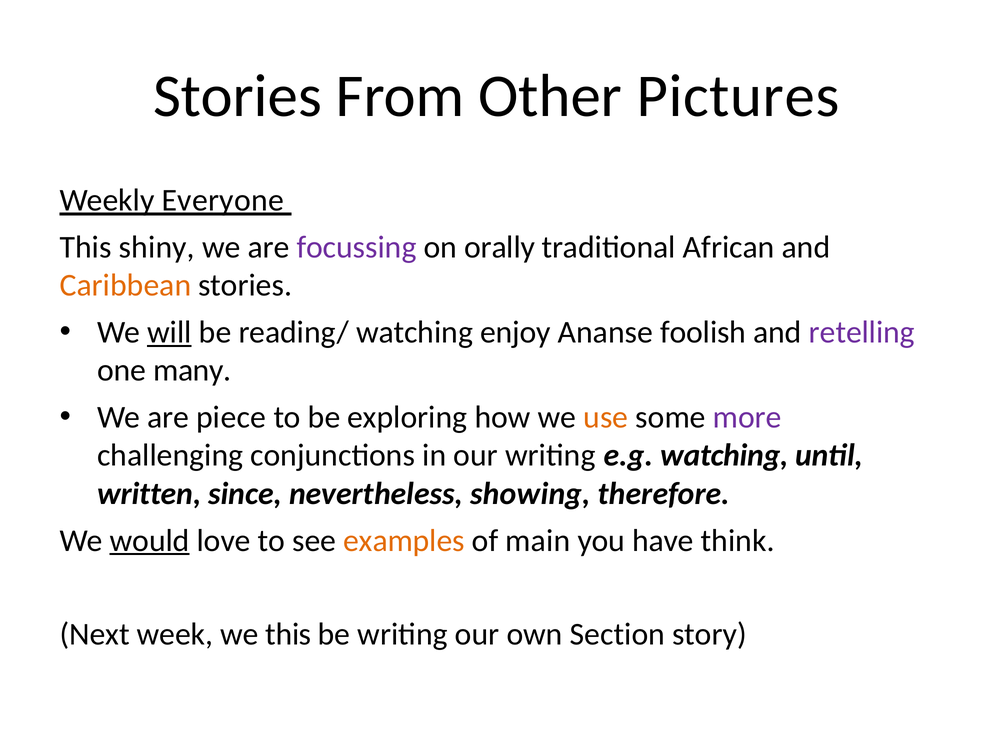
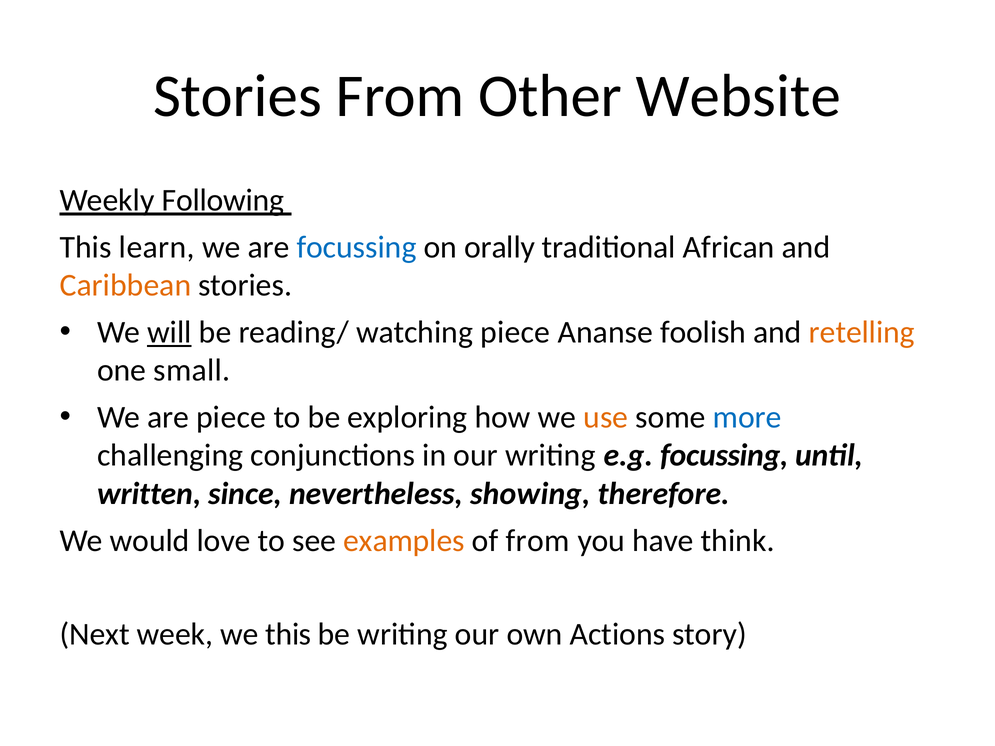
Pictures: Pictures -> Website (738, 96)
Everyone: Everyone -> Following (223, 200)
shiny: shiny -> learn (157, 247)
focussing colour: purple -> blue (357, 247)
watching enjoy: enjoy -> piece (515, 332)
retelling colour: purple -> orange (862, 332)
many: many -> small (192, 371)
more colour: purple -> blue (747, 418)
e.g watching: watching -> focussing (724, 456)
would underline: present -> none (150, 541)
of main: main -> from (538, 541)
Section: Section -> Actions (617, 635)
